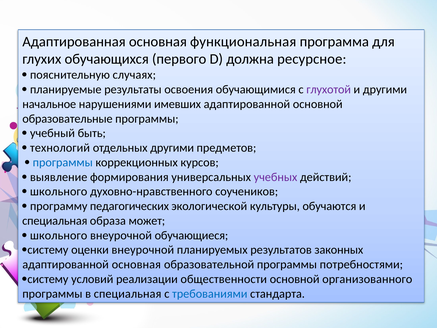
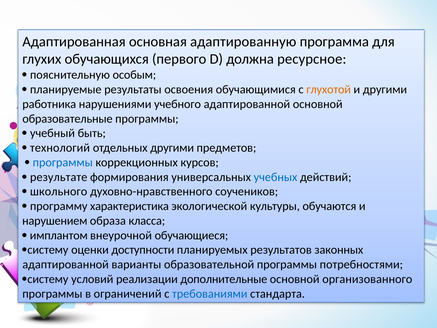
функциональная: функциональная -> адаптированную (243, 42)
случаях: случаях -> особым (134, 75)
глухотой colour: purple -> orange (329, 89)
начальное: начальное -> работника (49, 104)
имевших: имевших -> учебного (178, 104)
выявление: выявление -> результате (59, 177)
учебных colour: purple -> blue (275, 177)
педагогических: педагогических -> характеристика (129, 206)
специальная: специальная -> нарушением (55, 221)
может: может -> класса (147, 221)
школьного: школьного -> имплантом (59, 235)
оценки внеурочной: внеурочной -> доступности (143, 250)
адаптированной основная: основная -> варианты (136, 264)
общественности: общественности -> дополнительные (224, 279)
в специальная: специальная -> ограничений (128, 293)
